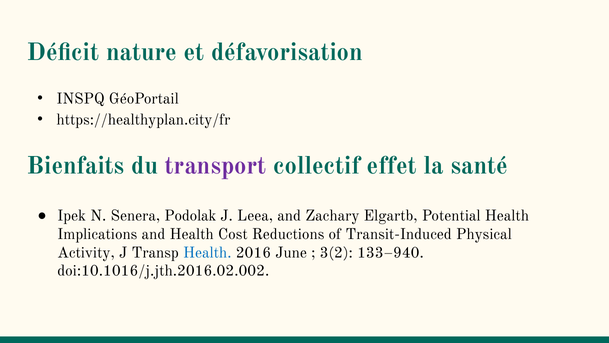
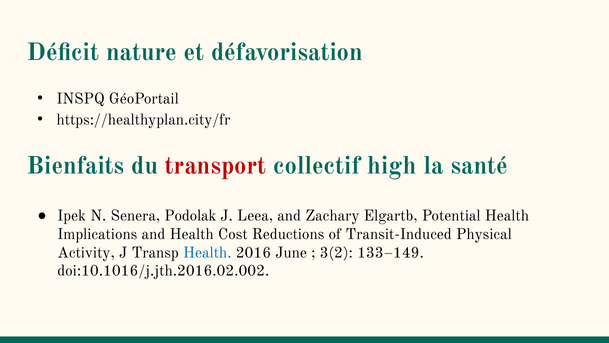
transport colour: purple -> red (216, 166)
effet: effet -> high (392, 166)
133–940: 133–940 -> 133–149 (390, 252)
